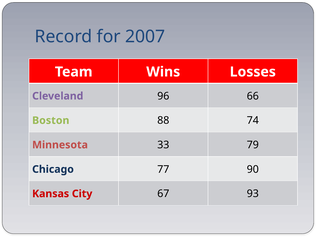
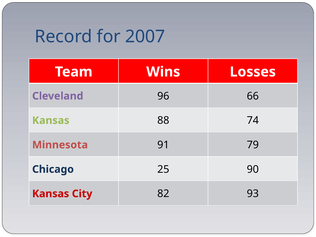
Boston: Boston -> Kansas (51, 120)
33: 33 -> 91 (163, 145)
77: 77 -> 25 (163, 169)
67: 67 -> 82 (163, 194)
